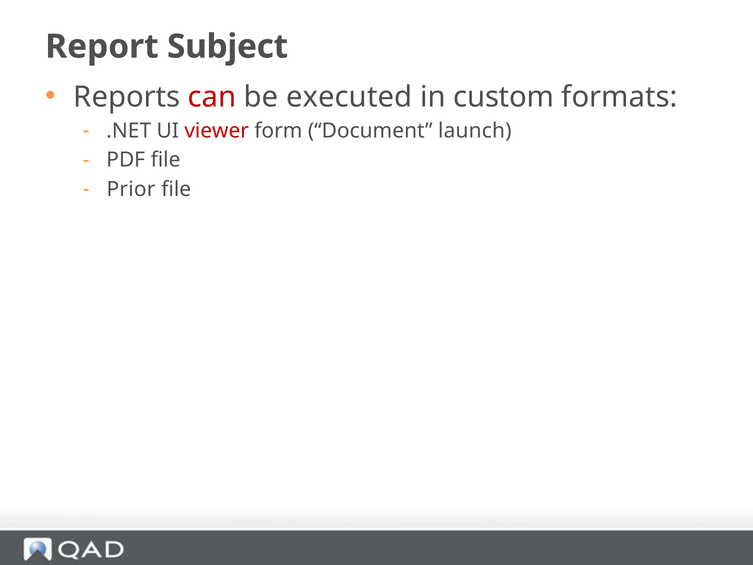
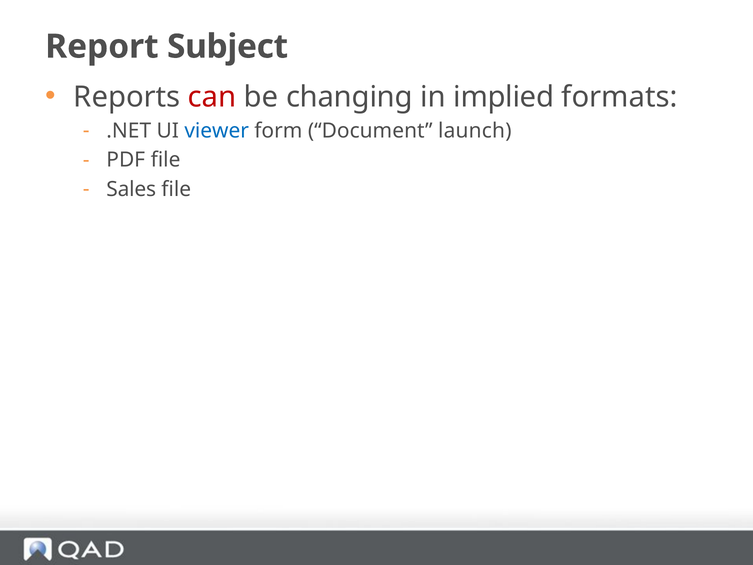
executed: executed -> changing (349, 97)
custom: custom -> implied (504, 97)
viewer colour: red -> blue (217, 131)
Prior: Prior -> Sales (131, 189)
